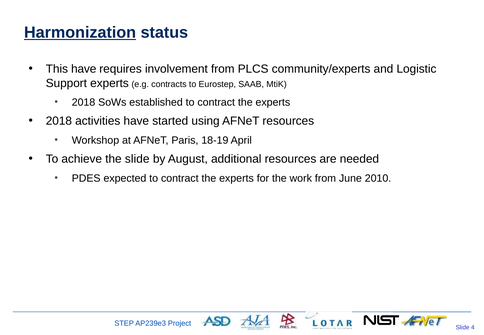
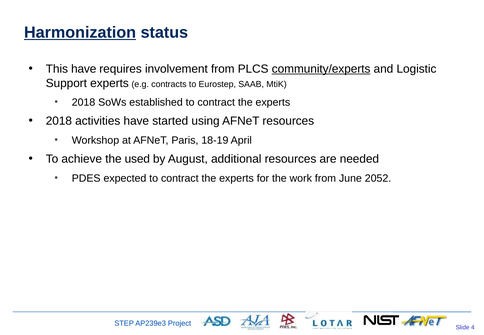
community/experts underline: none -> present (321, 69)
the slide: slide -> used (137, 159)
2010: 2010 -> 2052 (378, 178)
